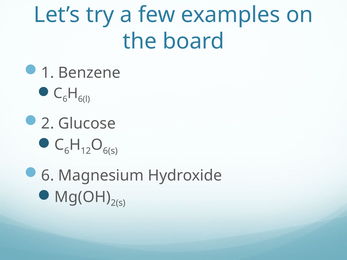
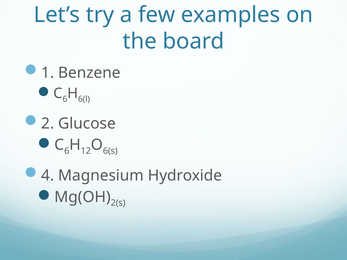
6: 6 -> 4 (48, 176)
